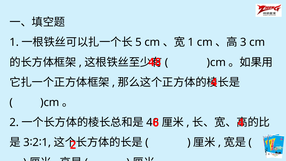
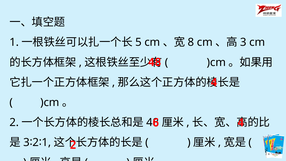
1: 1 -> 8 (191, 42)
